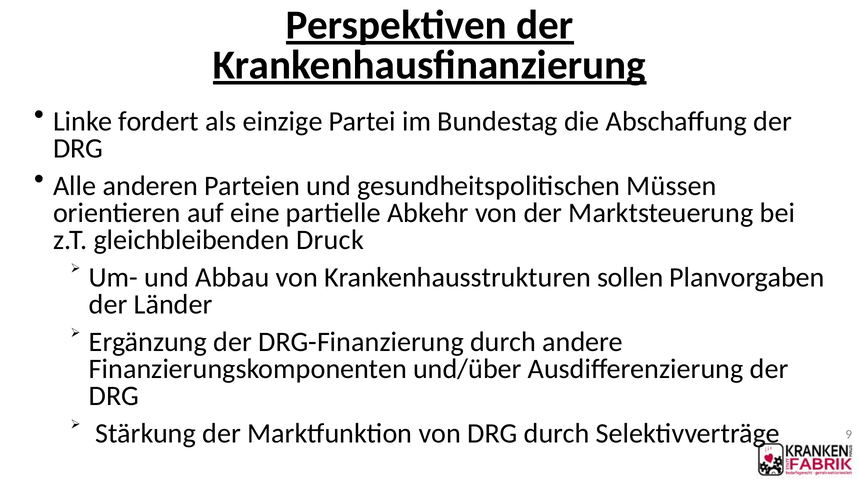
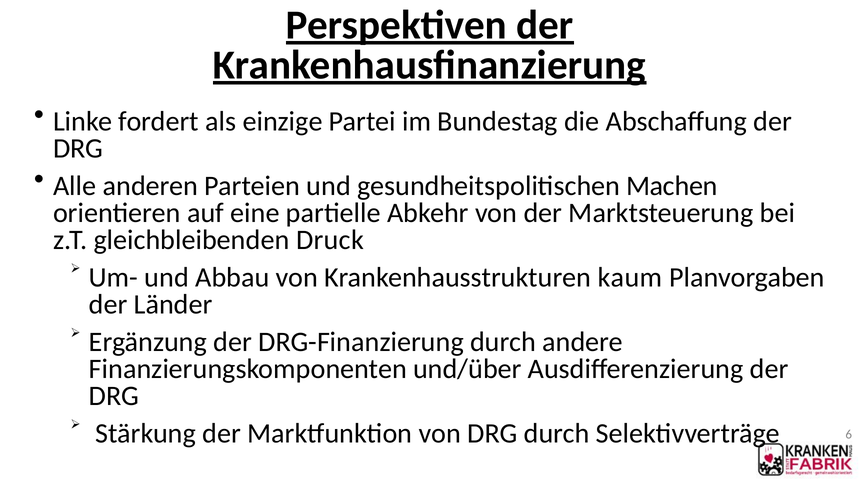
Müssen: Müssen -> Machen (672, 186)
sollen: sollen -> kaum (630, 277)
9: 9 -> 6 (849, 434)
